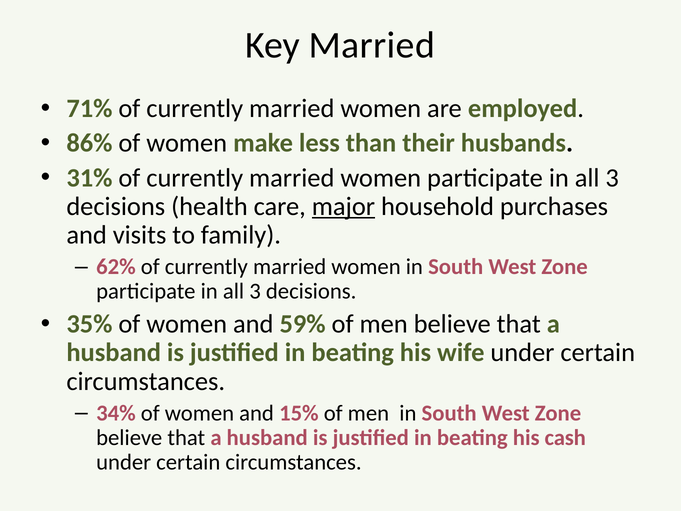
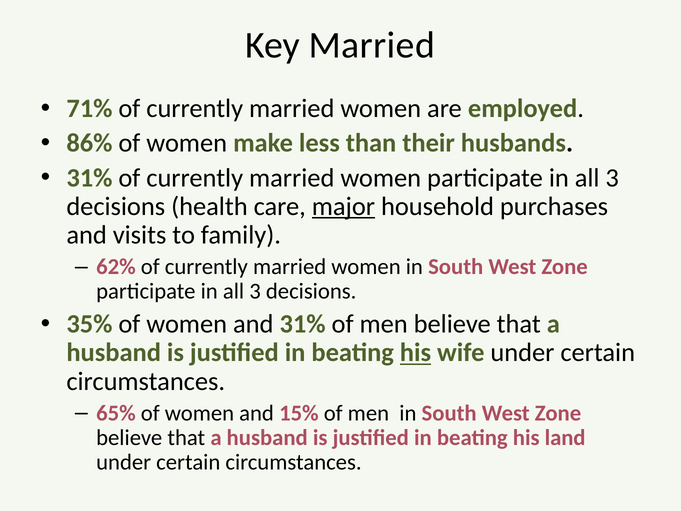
and 59%: 59% -> 31% (303, 324)
his underline: none -> present (415, 353)
34%: 34% -> 65% (116, 413)
cash: cash -> land (565, 438)
